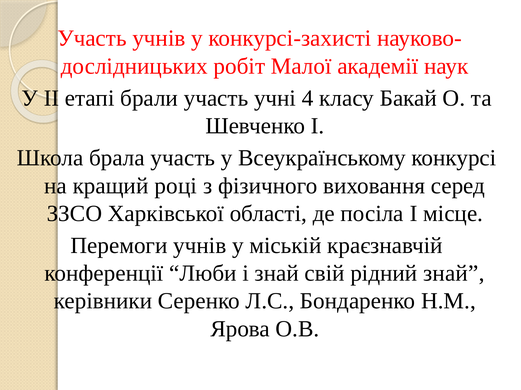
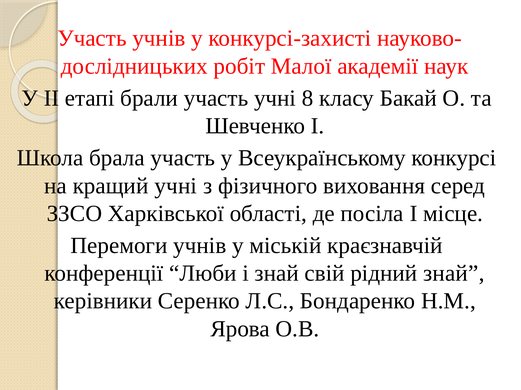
4: 4 -> 8 (308, 98)
кращий році: році -> учні (176, 186)
